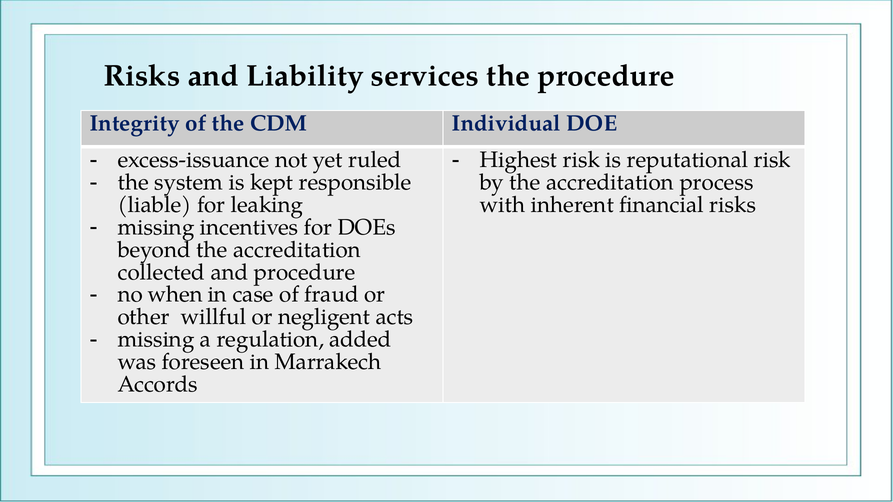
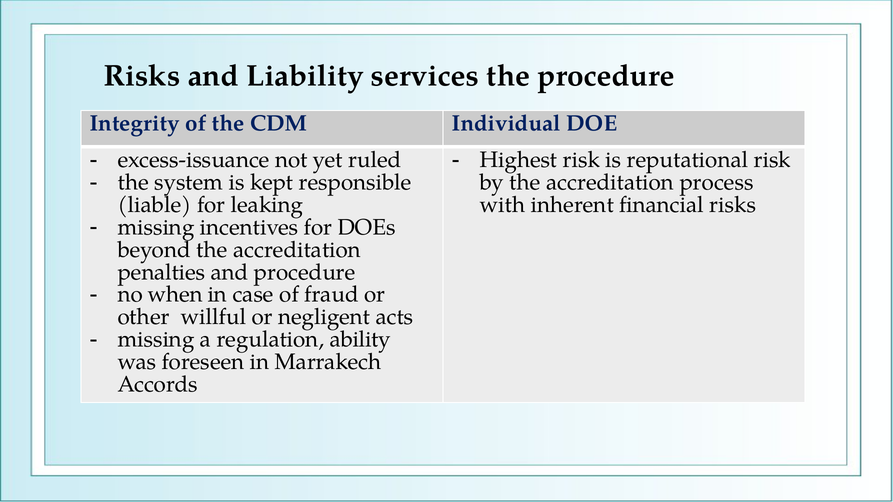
collected: collected -> penalties (161, 272)
added: added -> ability (360, 340)
